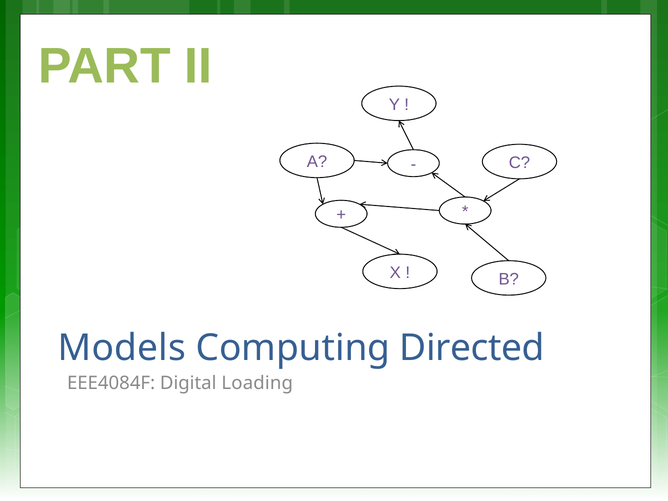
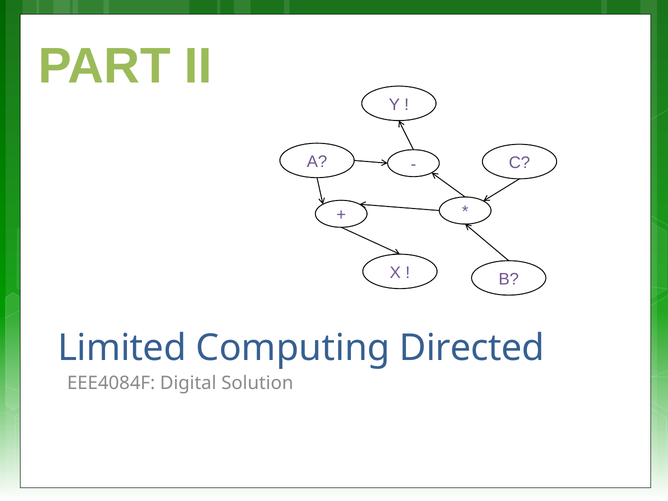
Models: Models -> Limited (122, 348)
Loading: Loading -> Solution (257, 383)
